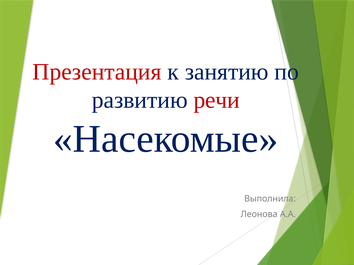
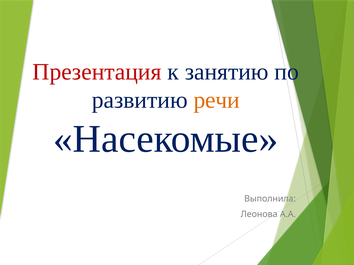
речи colour: red -> orange (217, 100)
